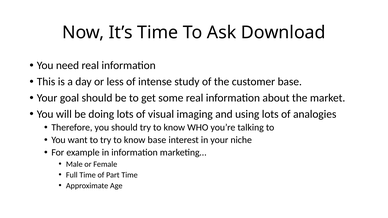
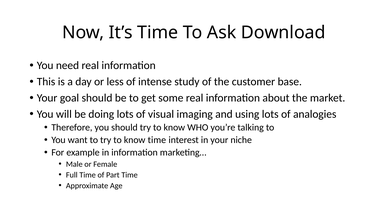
know base: base -> time (157, 140)
